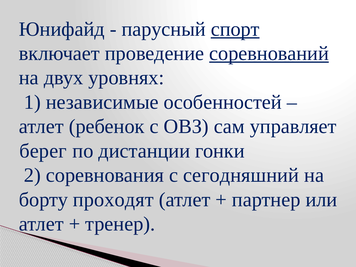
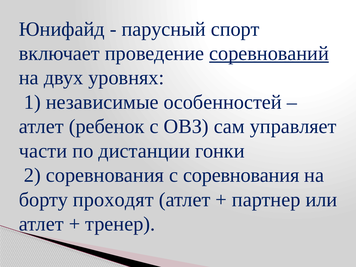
спорт underline: present -> none (235, 29)
берег: берег -> части (43, 151)
с сегодняшний: сегодняшний -> соревнования (241, 175)
